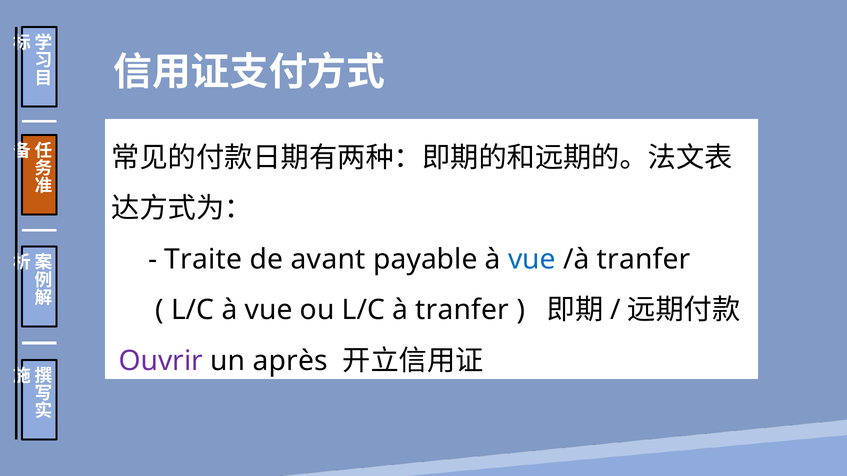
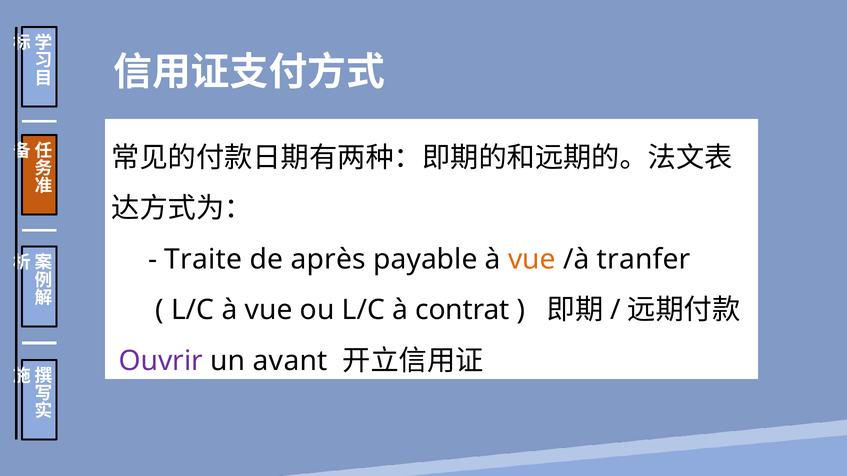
avant: avant -> après (328, 260)
vue colour: blue -> orange (532, 260)
à tranfer: tranfer -> contrat (463, 310)
après: après -> avant (290, 361)
